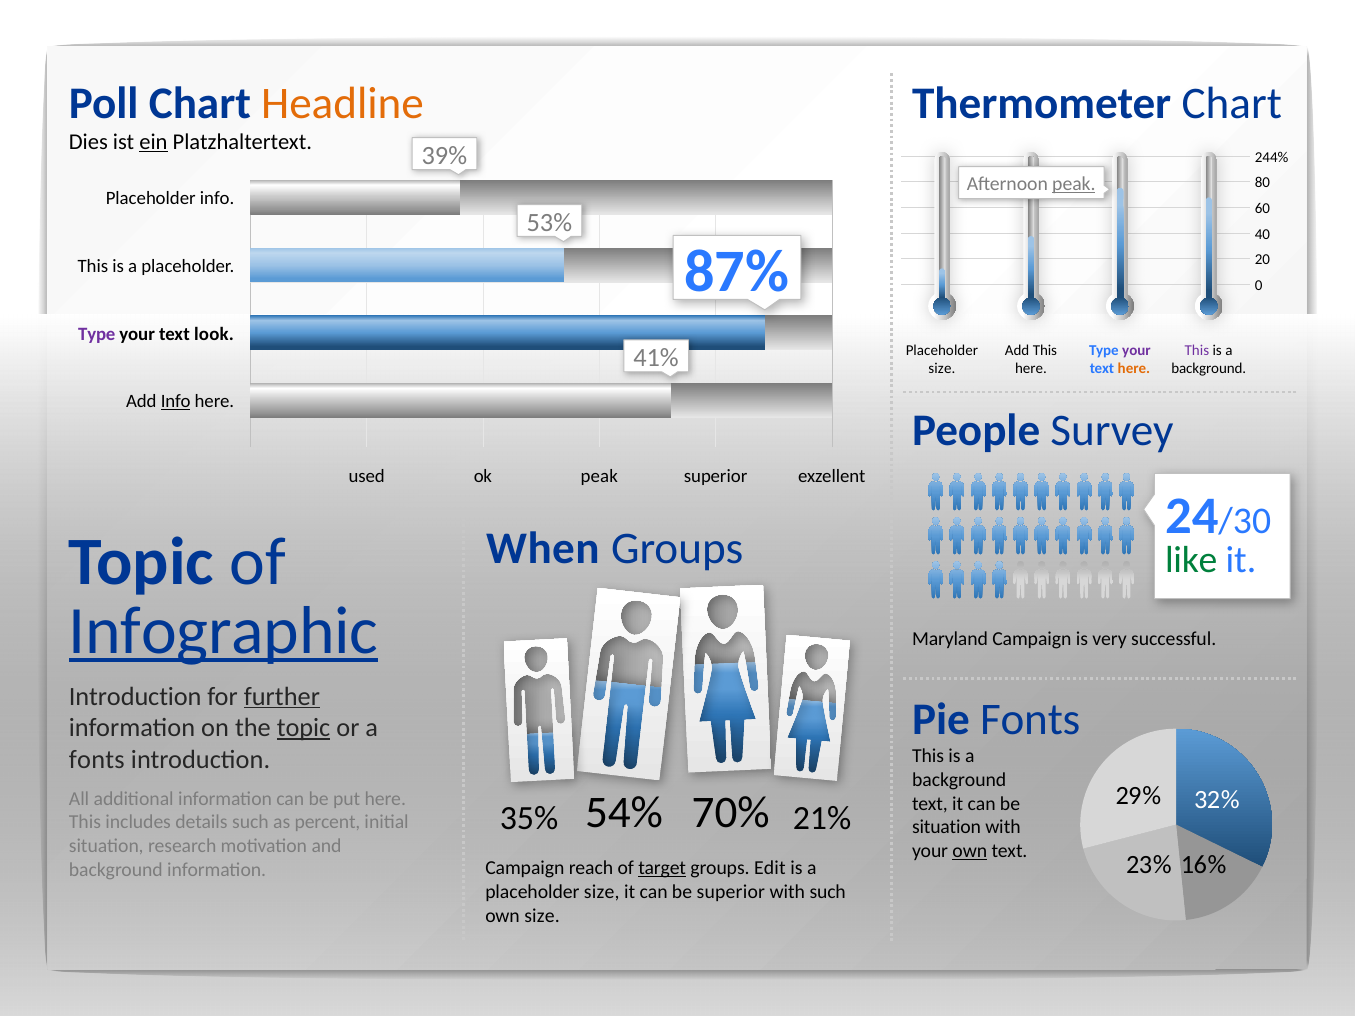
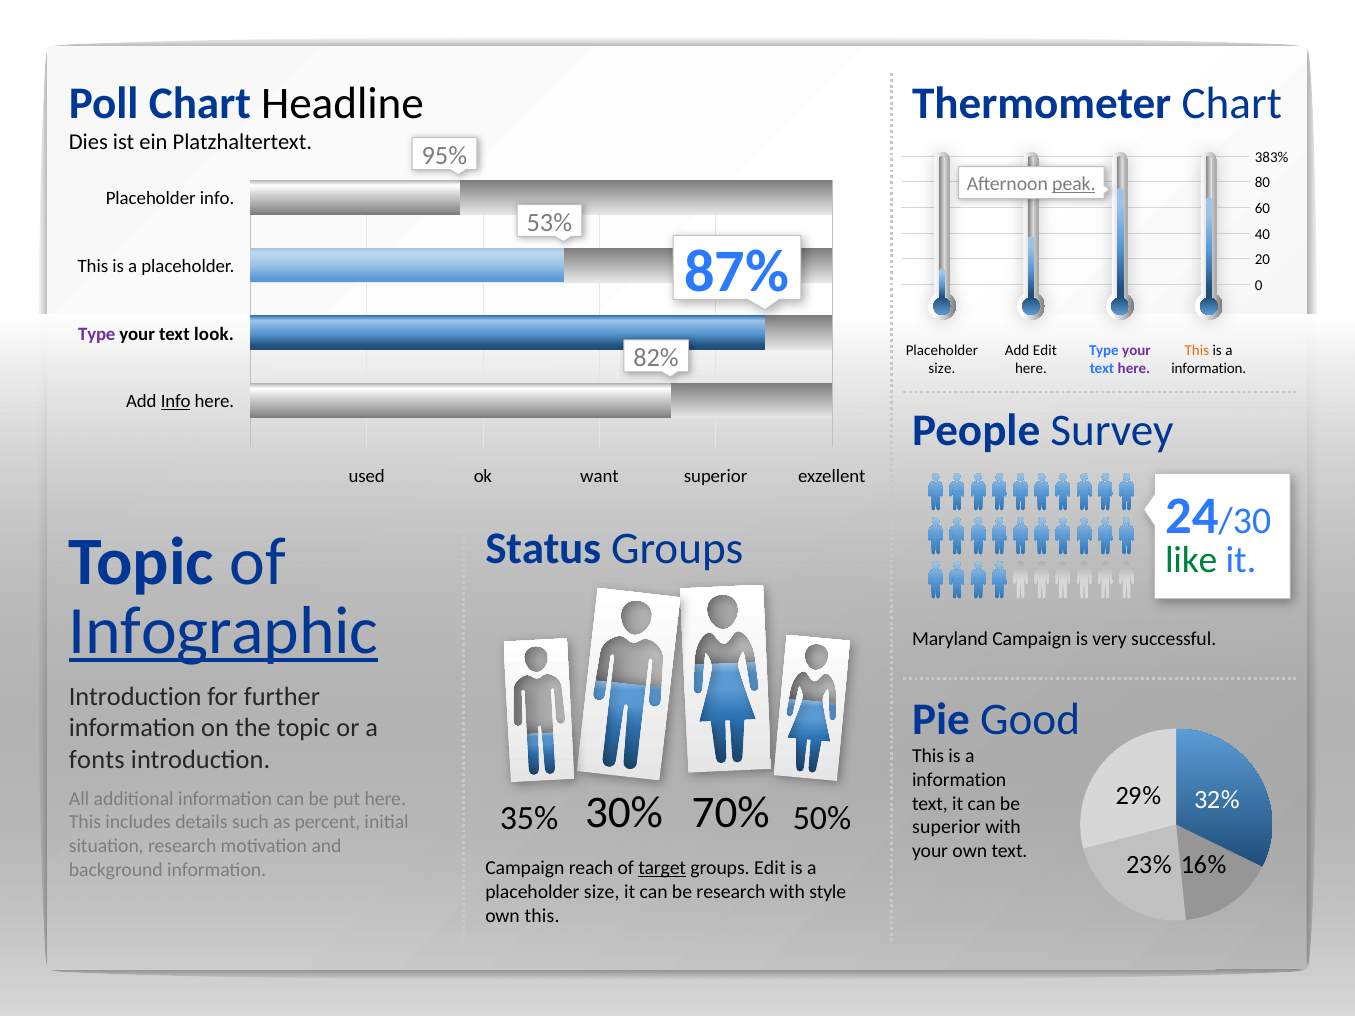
Headline colour: orange -> black (343, 104)
ein underline: present -> none (153, 142)
39%: 39% -> 95% (444, 156)
244%: 244% -> 383% (1272, 157)
Add This: This -> Edit (1045, 350)
This colour: purple -> orange (1197, 350)
41%: 41% -> 82% (656, 358)
here colour: orange -> purple (1134, 368)
background: background -> information (1209, 368)
ok peak: peak -> want (599, 476)
When: When -> Status (543, 549)
further underline: present -> none (282, 696)
Pie Fonts: Fonts -> Good (1030, 720)
topic underline: present -> none (304, 728)
background: background -> information (959, 780)
54%: 54% -> 30% (624, 813)
21%: 21% -> 50% (822, 819)
situation: situation -> superior (946, 828)
own underline: present -> none (970, 851)
be superior: superior -> research (731, 892)
with such: such -> style (828, 892)
own size: size -> this (542, 916)
